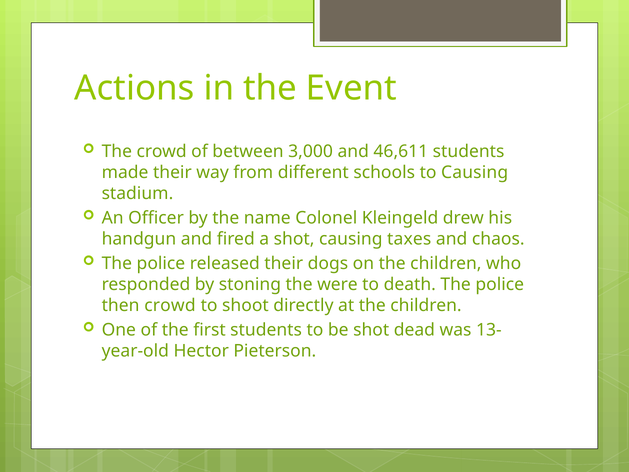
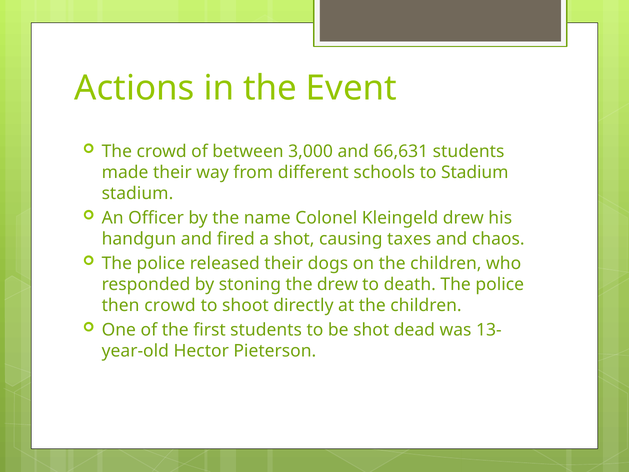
46,611: 46,611 -> 66,631 (401, 151)
to Causing: Causing -> Stadium (475, 172)
the were: were -> drew (337, 284)
